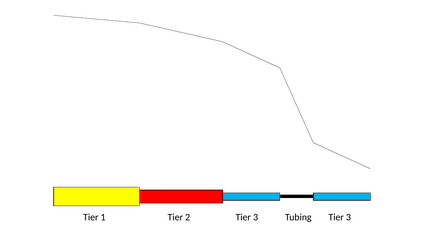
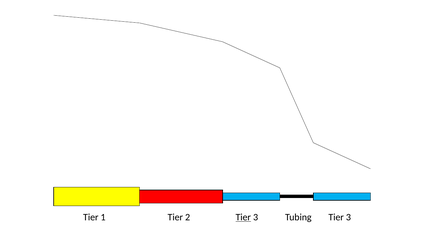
Tier underline: none -> present (243, 217)
